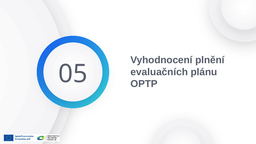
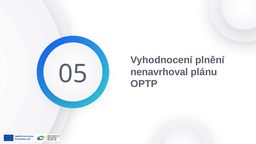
evaluačních: evaluačních -> nenavrhoval (159, 72)
